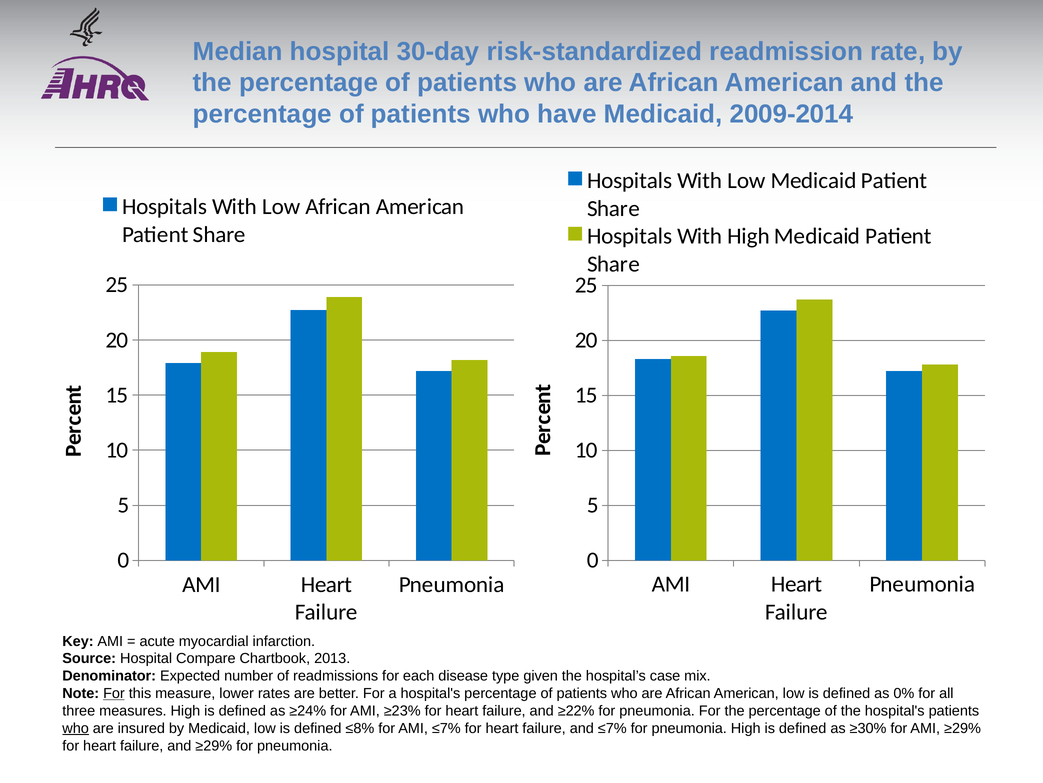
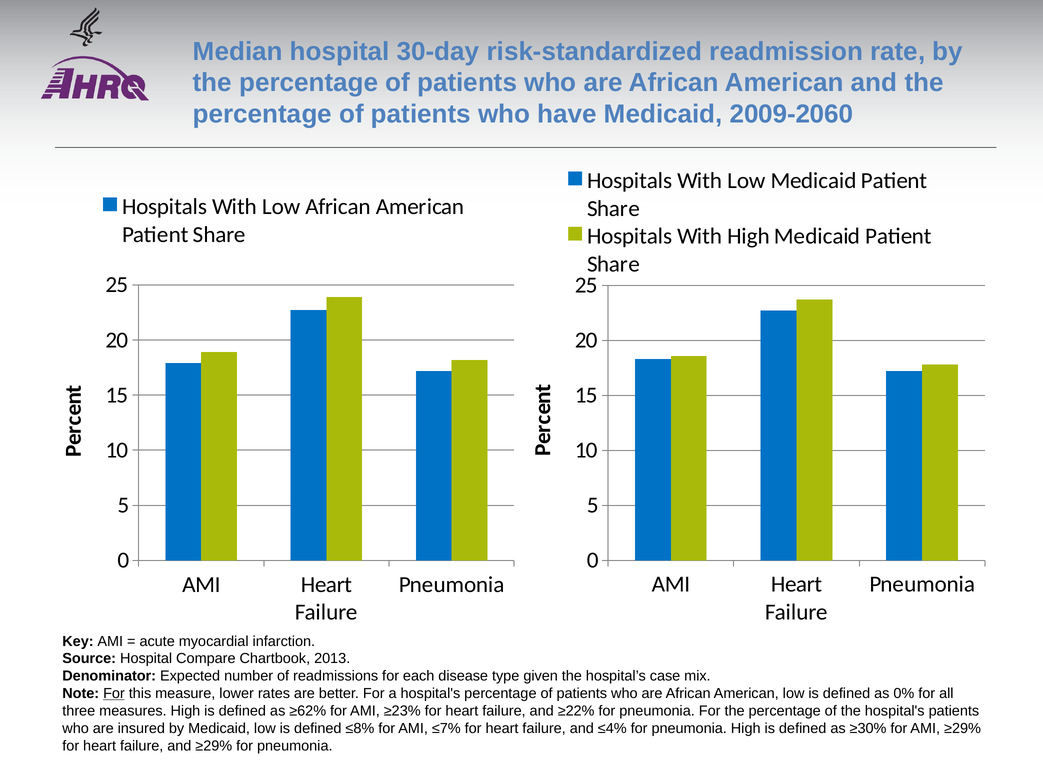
2009-2014: 2009-2014 -> 2009-2060 (791, 114)
≥24%: ≥24% -> ≥62% (308, 710)
who underline: present -> none (76, 728)
and ≤7%: ≤7% -> ≤4% (612, 728)
